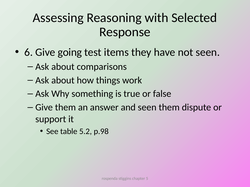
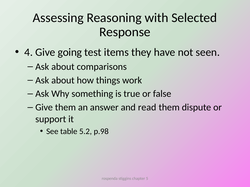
6: 6 -> 4 (29, 52)
and seen: seen -> read (147, 108)
